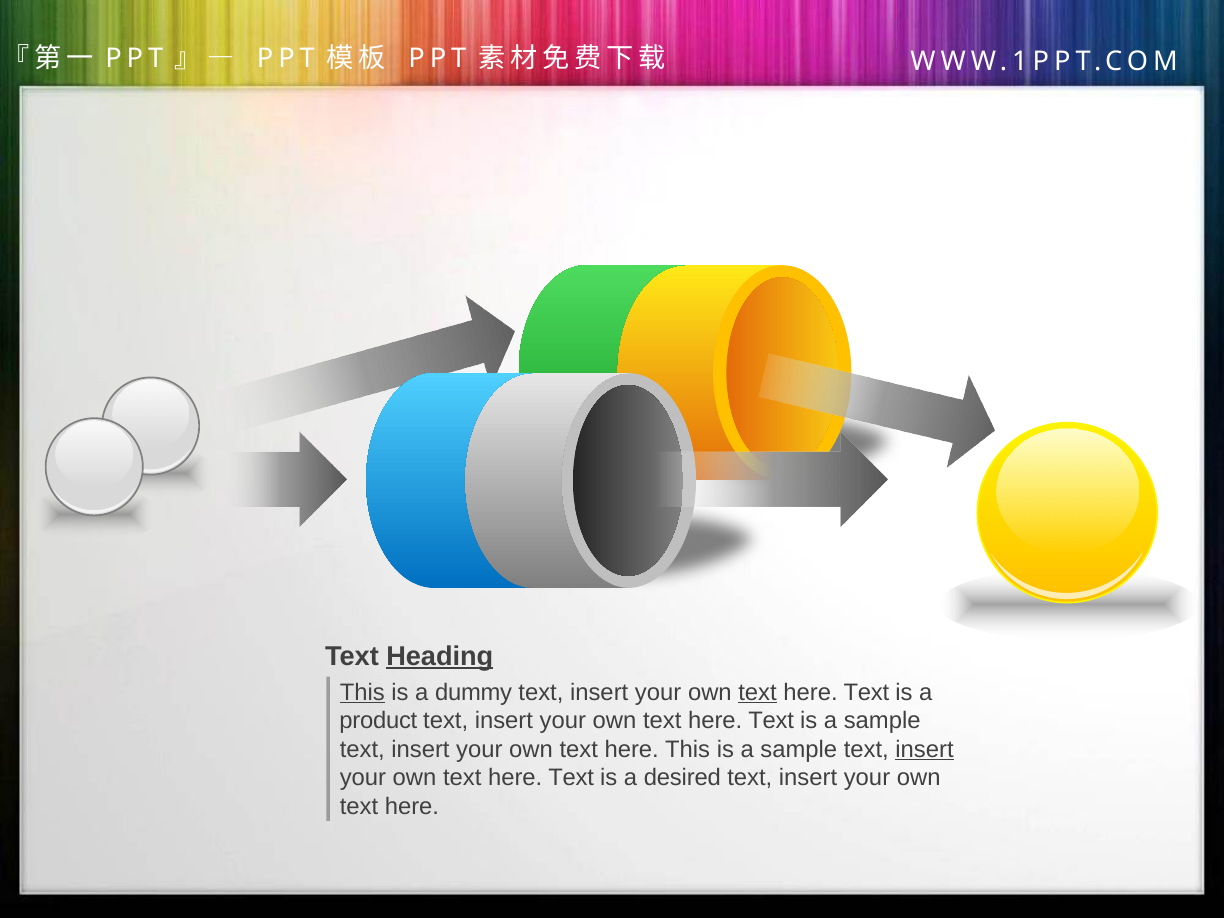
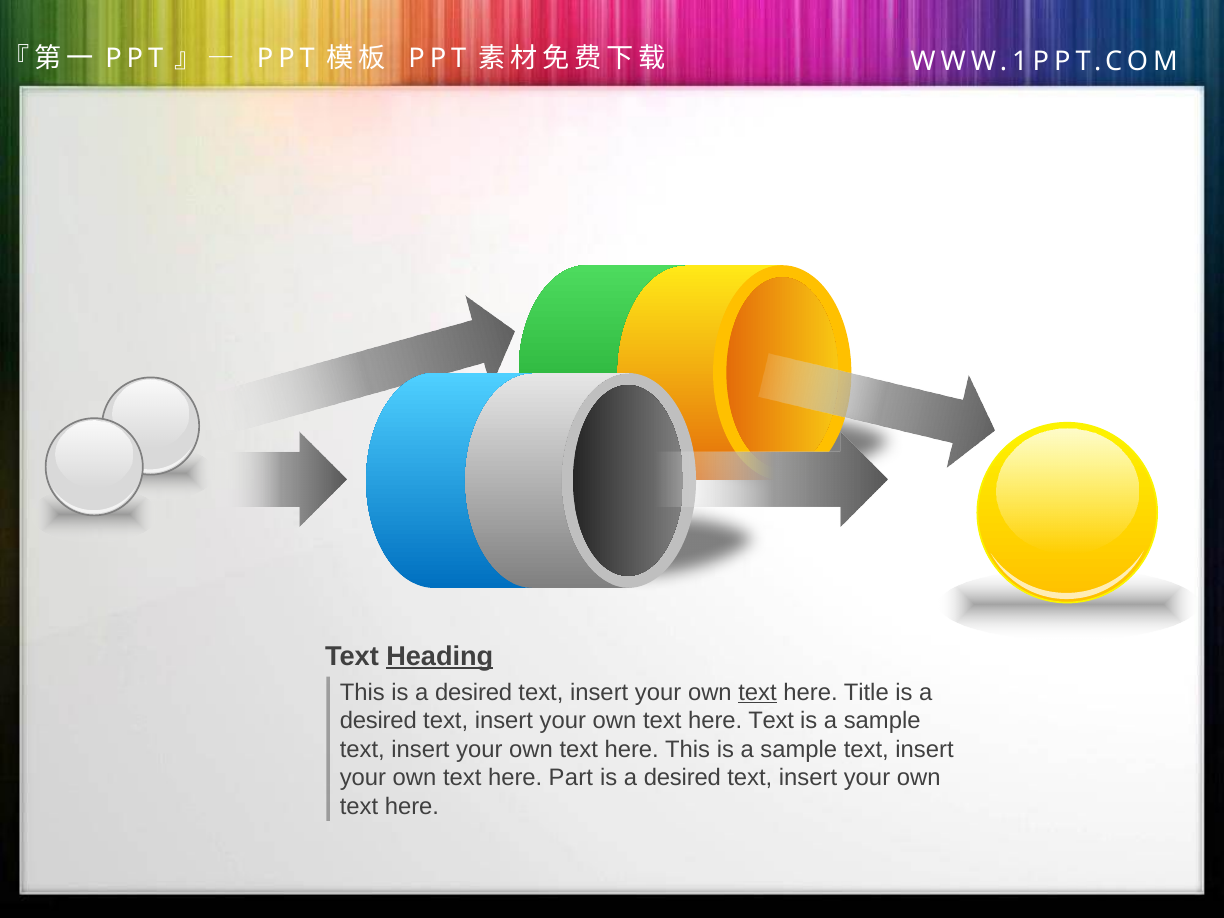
This underline: present -> none (362, 692)
dummy: dummy -> desired (474, 692)
Text: Text -> Title (866, 692)
product: product -> desired (378, 721)
insert underline: present -> none (925, 749)
Text: Text -> Part (571, 778)
